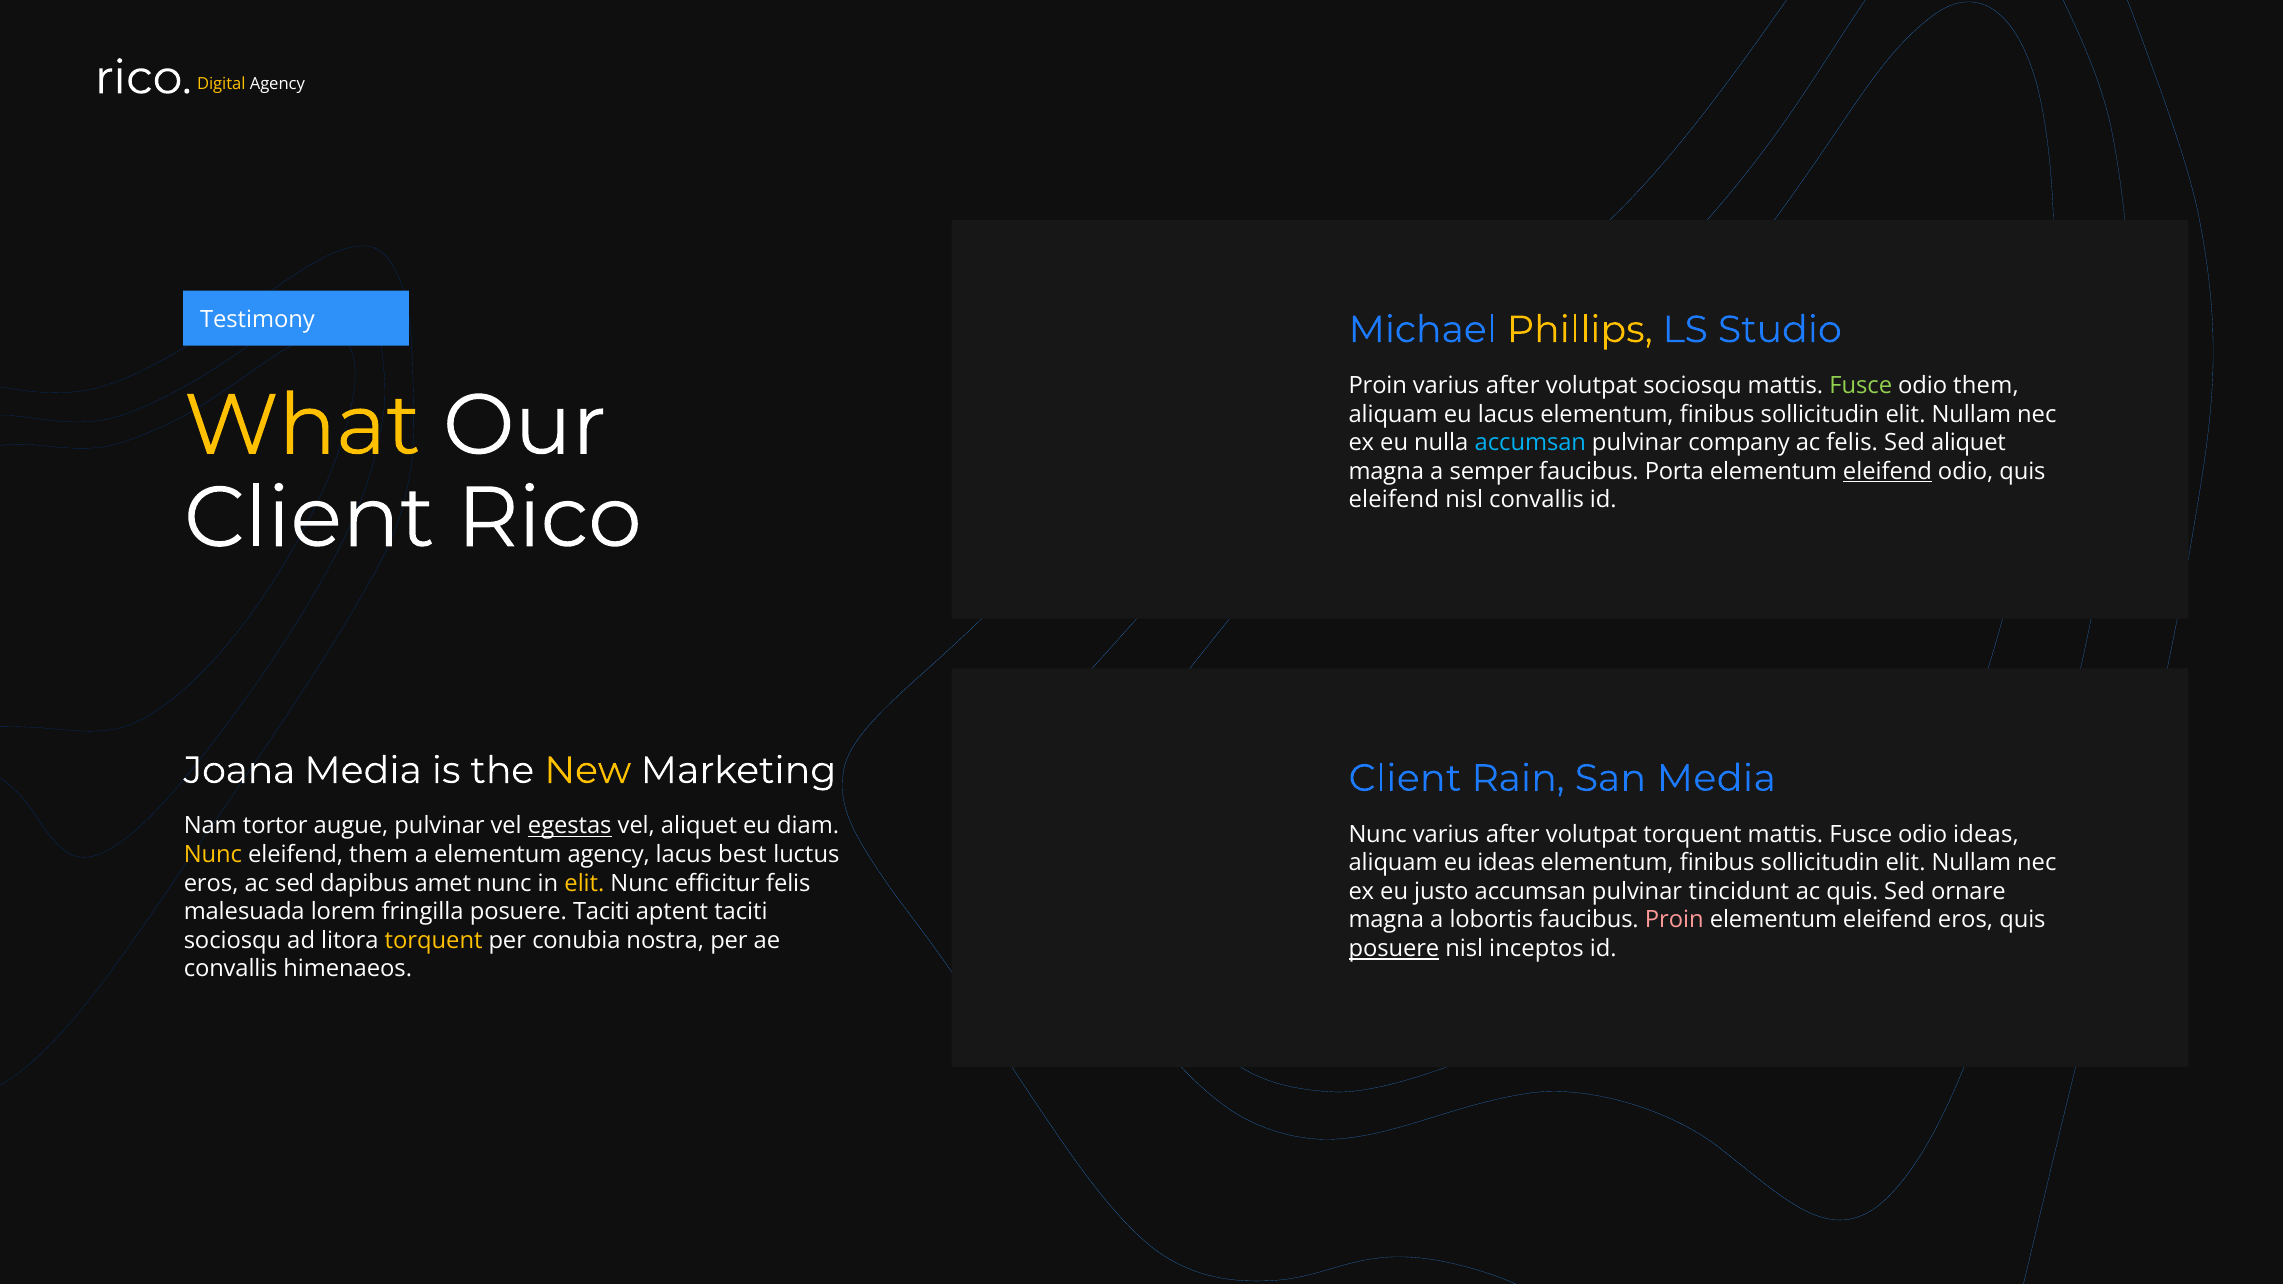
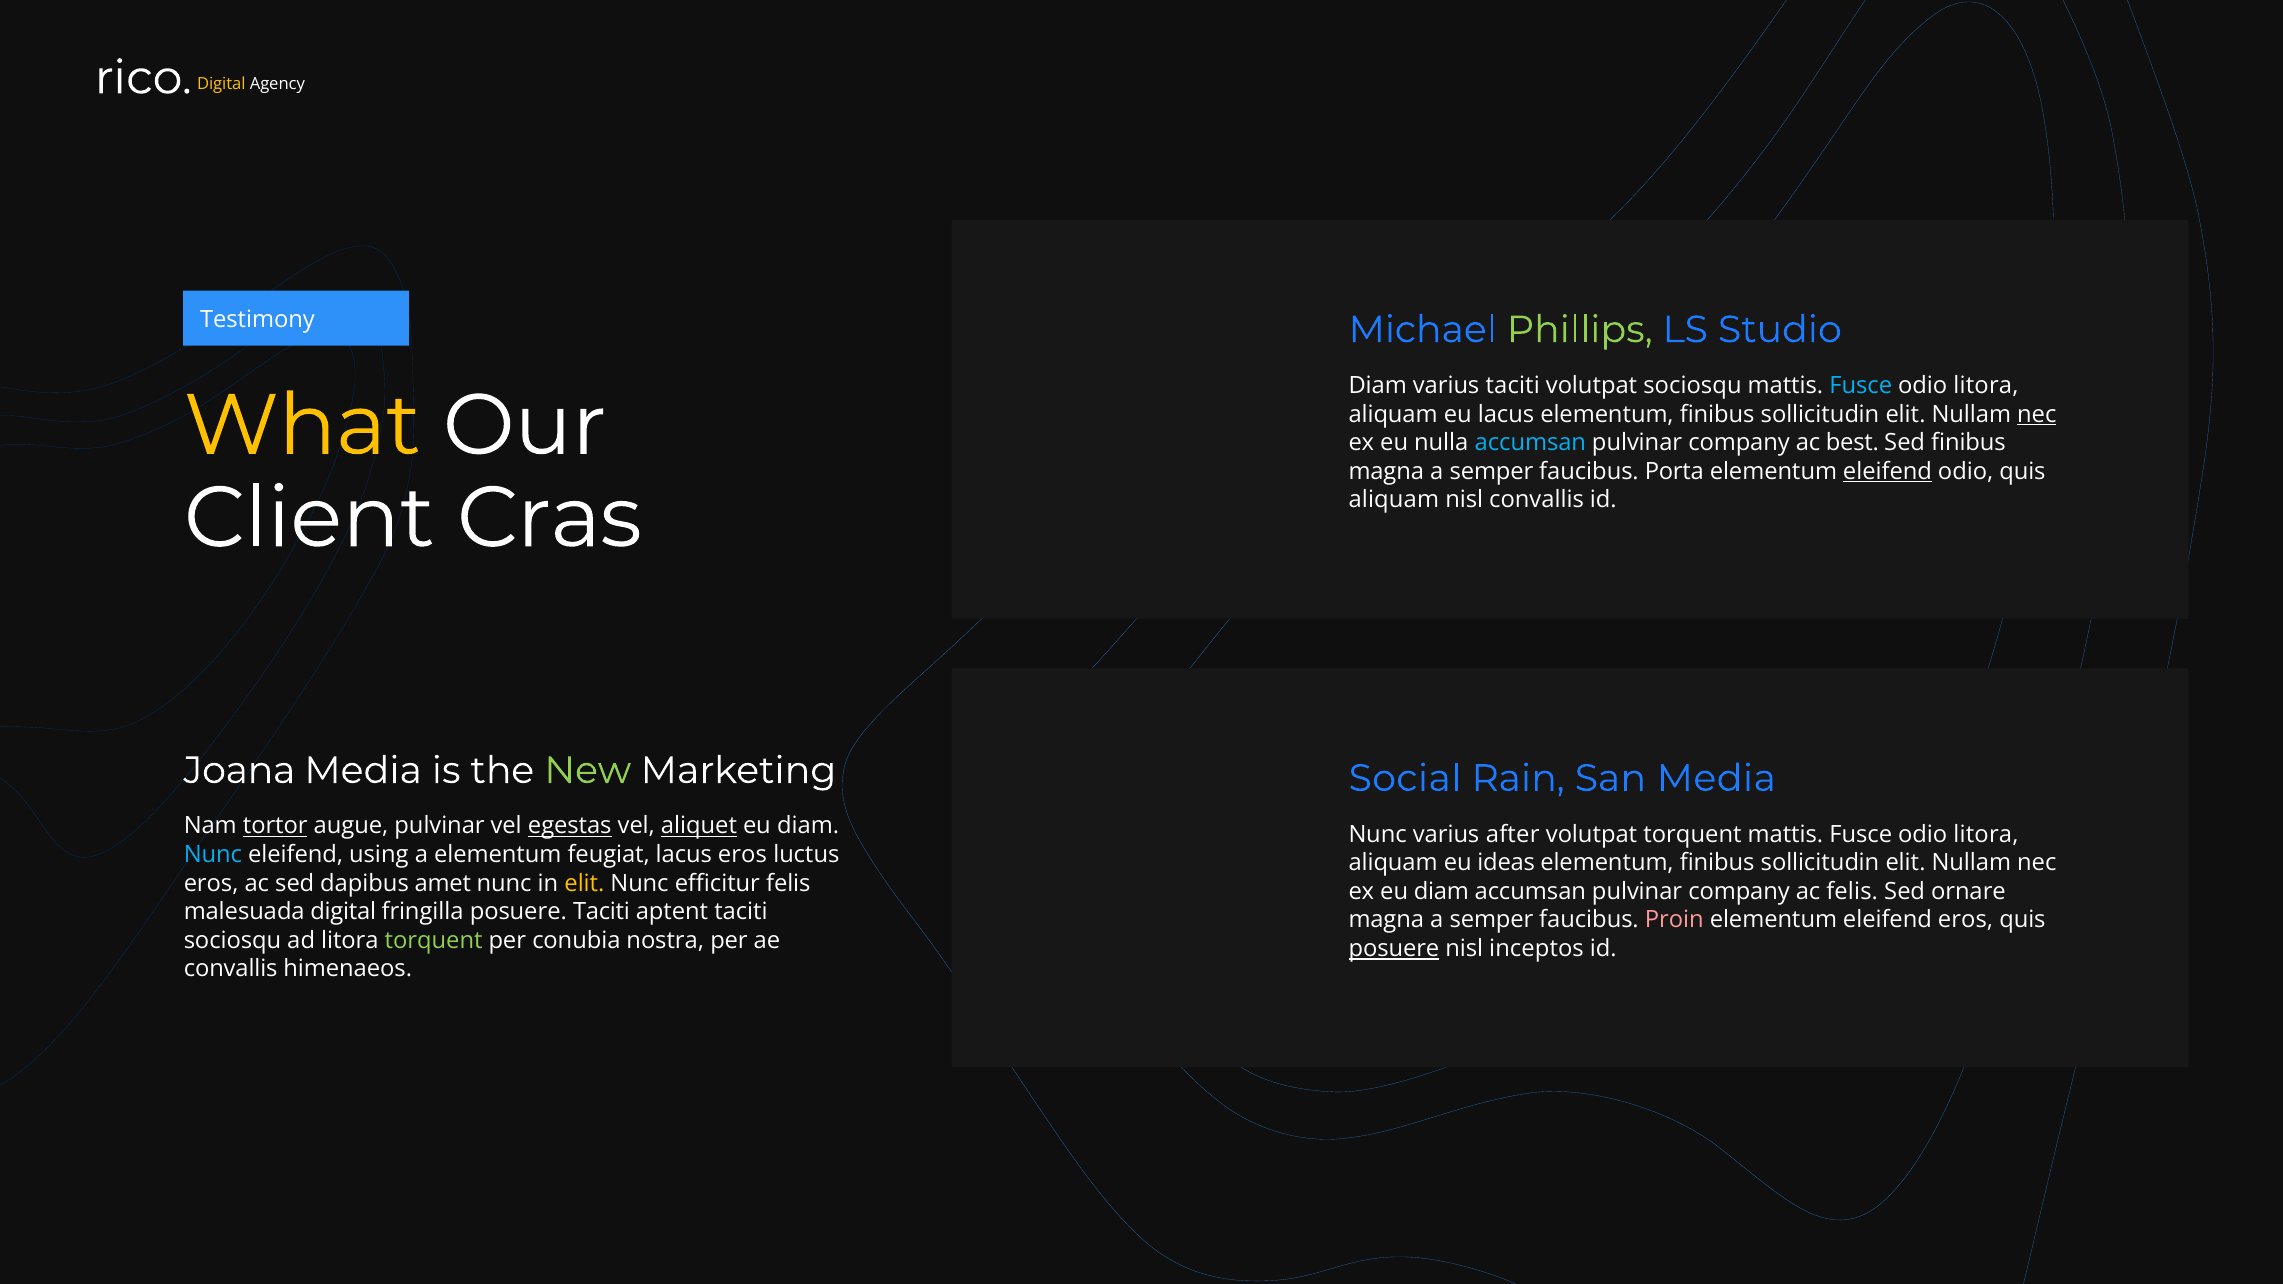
Phillips colour: yellow -> light green (1580, 330)
Proin: Proin -> Diam (1378, 386)
after: after -> taciti (1513, 386)
Fusce colour: light green -> light blue (1861, 386)
them: them -> litora (1986, 386)
nec underline: none -> present (2037, 414)
ac felis: felis -> best (1852, 443)
Sed aliquet: aliquet -> finibus (1968, 443)
eleifend: eleifend -> aliquam (1394, 500)
Client Rico: Rico -> Cras (549, 518)
New colour: yellow -> light green (588, 771)
Client: Client -> Social (1405, 778)
tortor underline: none -> present (275, 826)
aliquet underline: none -> present (699, 826)
ideas: ideas -> litora (1986, 834)
Nunc colour: yellow -> light blue (213, 855)
eleifend them: them -> using (379, 855)
elementum agency: agency -> feugiat (609, 855)
lacus best: best -> eros (742, 855)
ex eu justo: justo -> diam (1441, 892)
tincidunt: tincidunt -> company (1739, 892)
ac quis: quis -> felis (1852, 892)
malesuada lorem: lorem -> digital (343, 912)
lobortis: lobortis -> semper (1491, 920)
torquent colour: yellow -> light green (434, 941)
